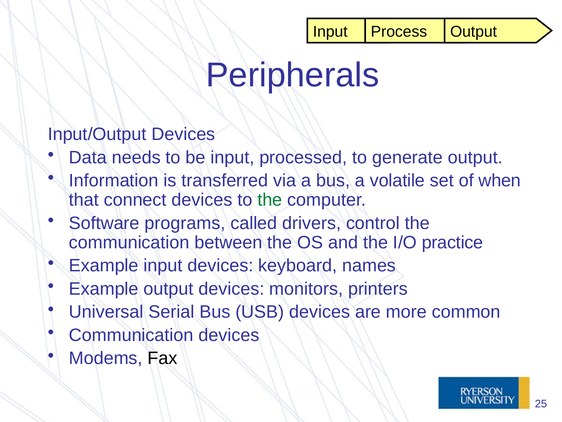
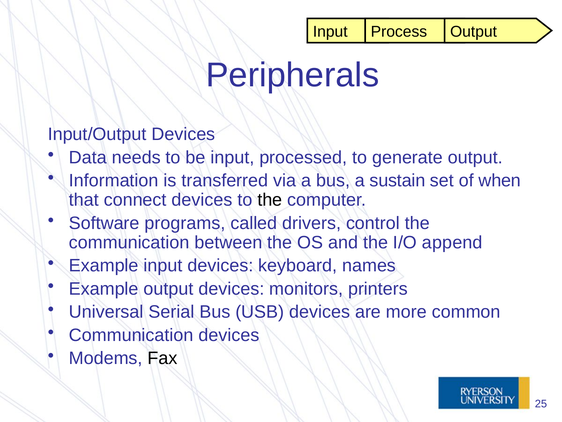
volatile: volatile -> sustain (397, 180)
the colour: green -> black (270, 200)
practice: practice -> append (452, 242)
